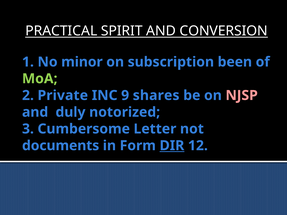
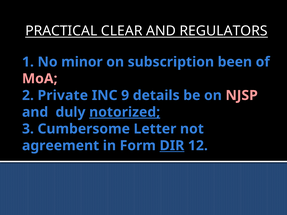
SPIRIT: SPIRIT -> CLEAR (122, 31)
CONVERSION: CONVERSION -> REGULATORS (224, 31)
MoA colour: light green -> pink (40, 79)
shares: shares -> details (156, 95)
notorized underline: none -> present (125, 112)
documents: documents -> agreement (61, 146)
